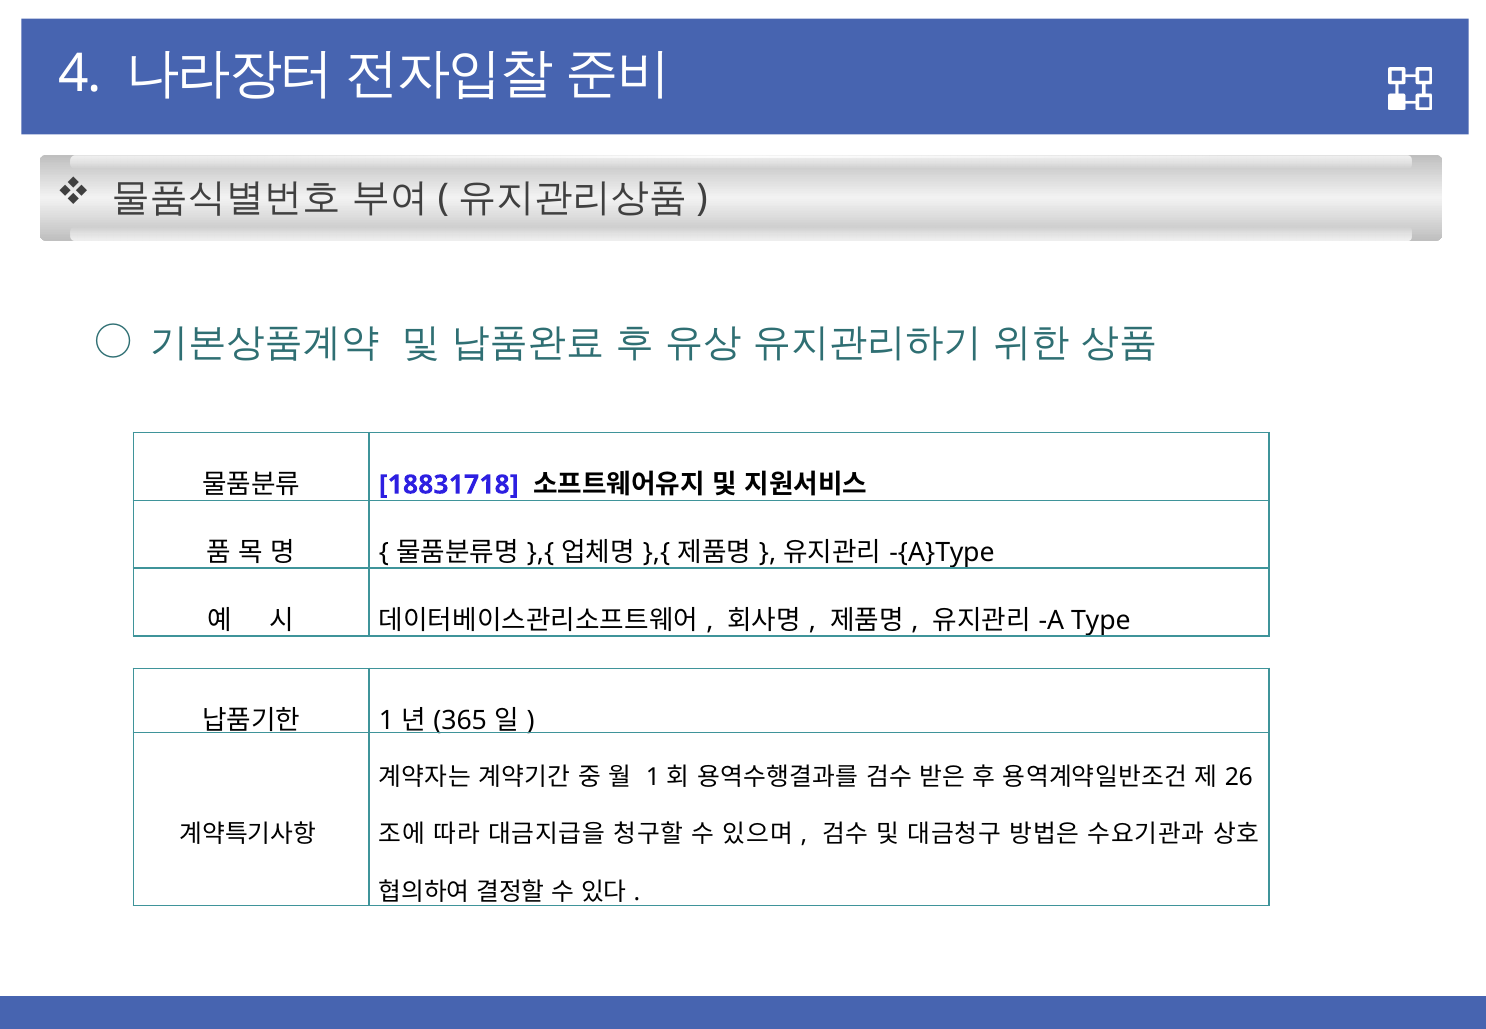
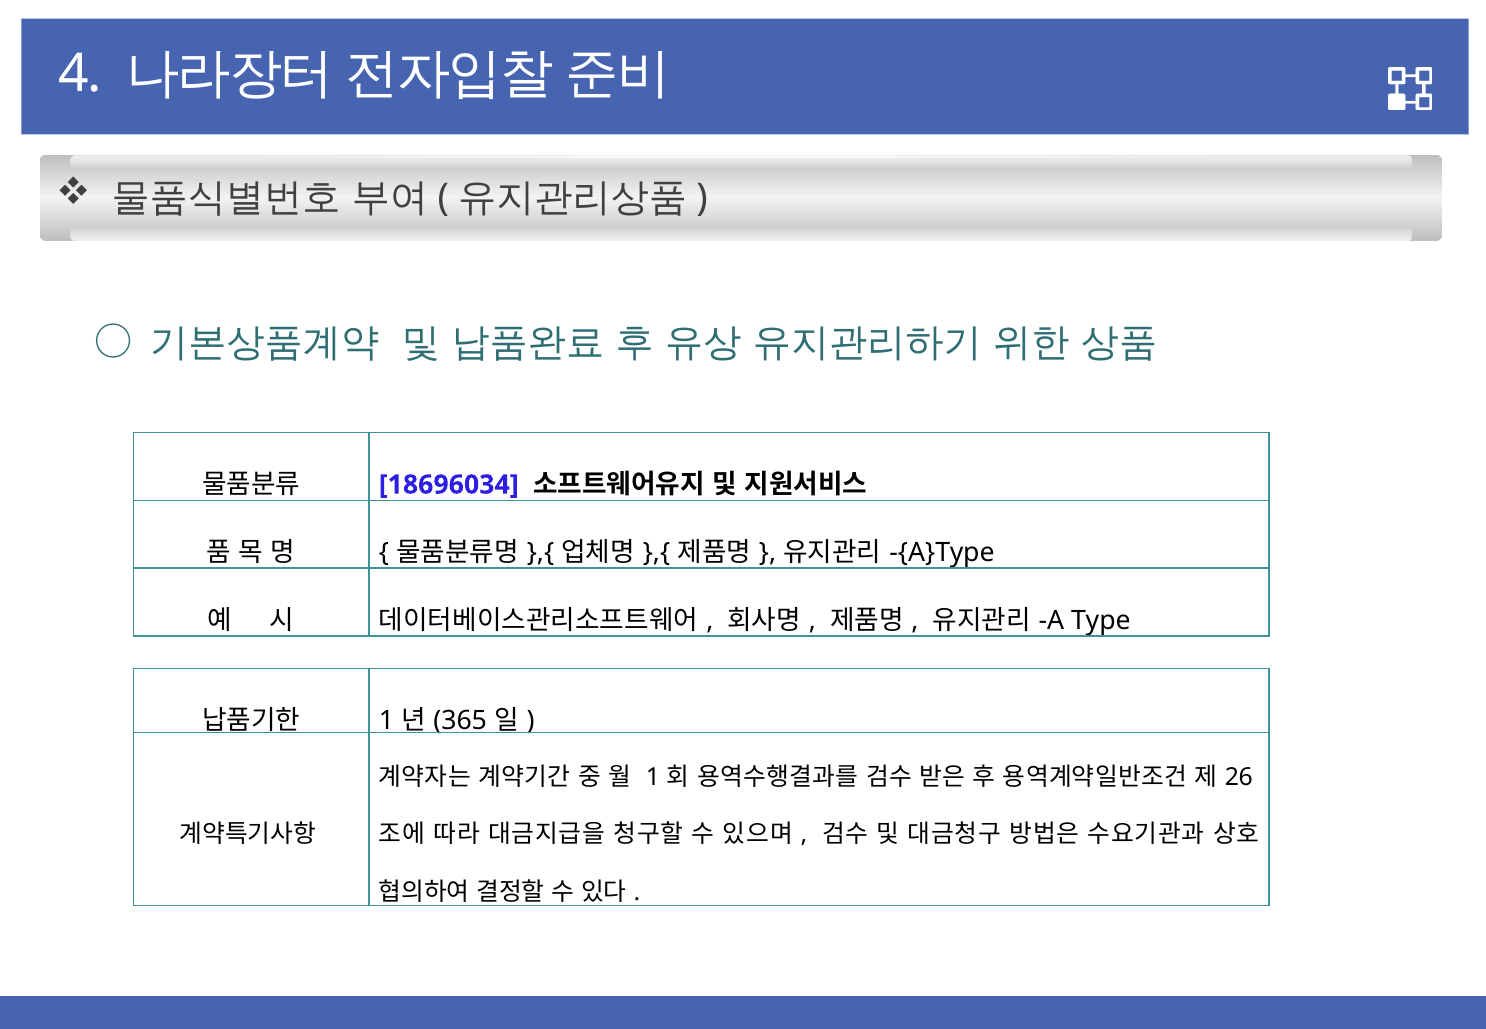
18831718: 18831718 -> 18696034 (449, 485)
